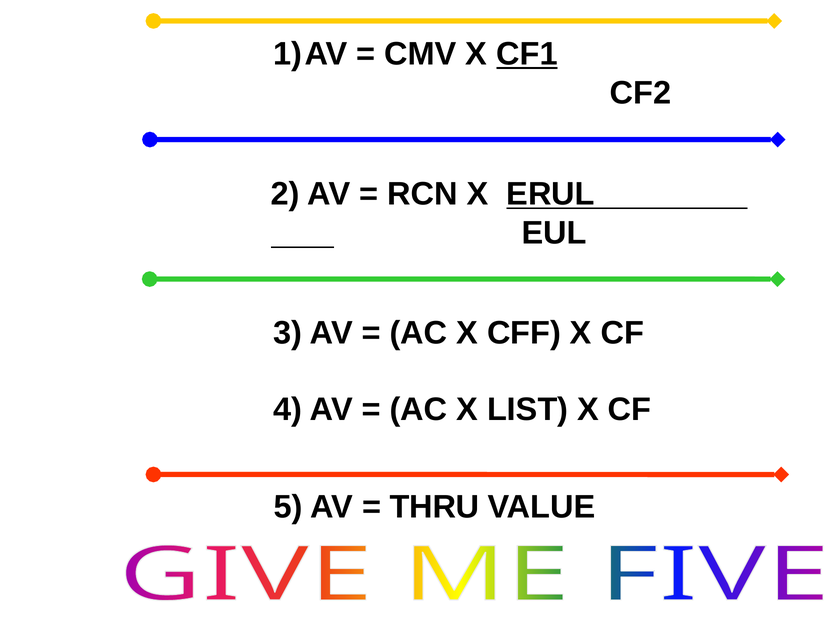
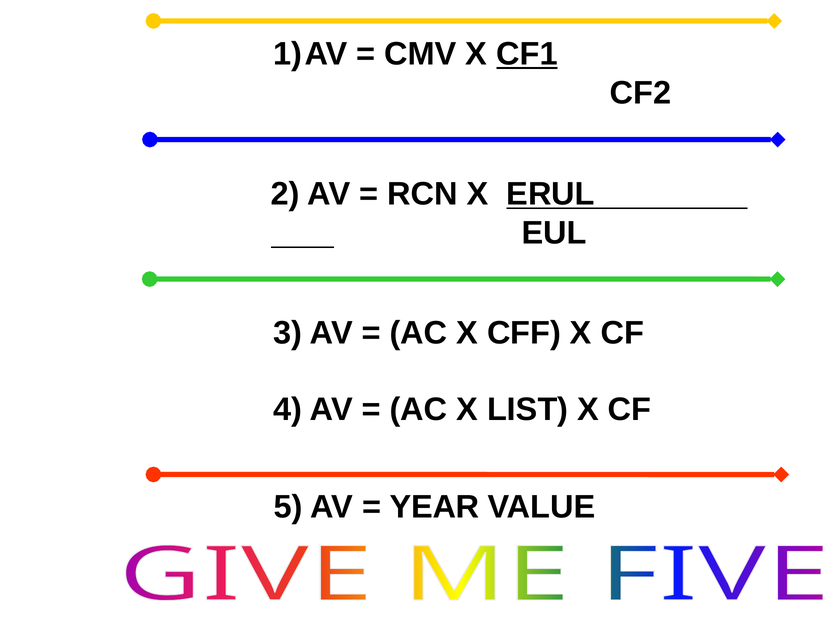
THRU: THRU -> YEAR (435, 507)
